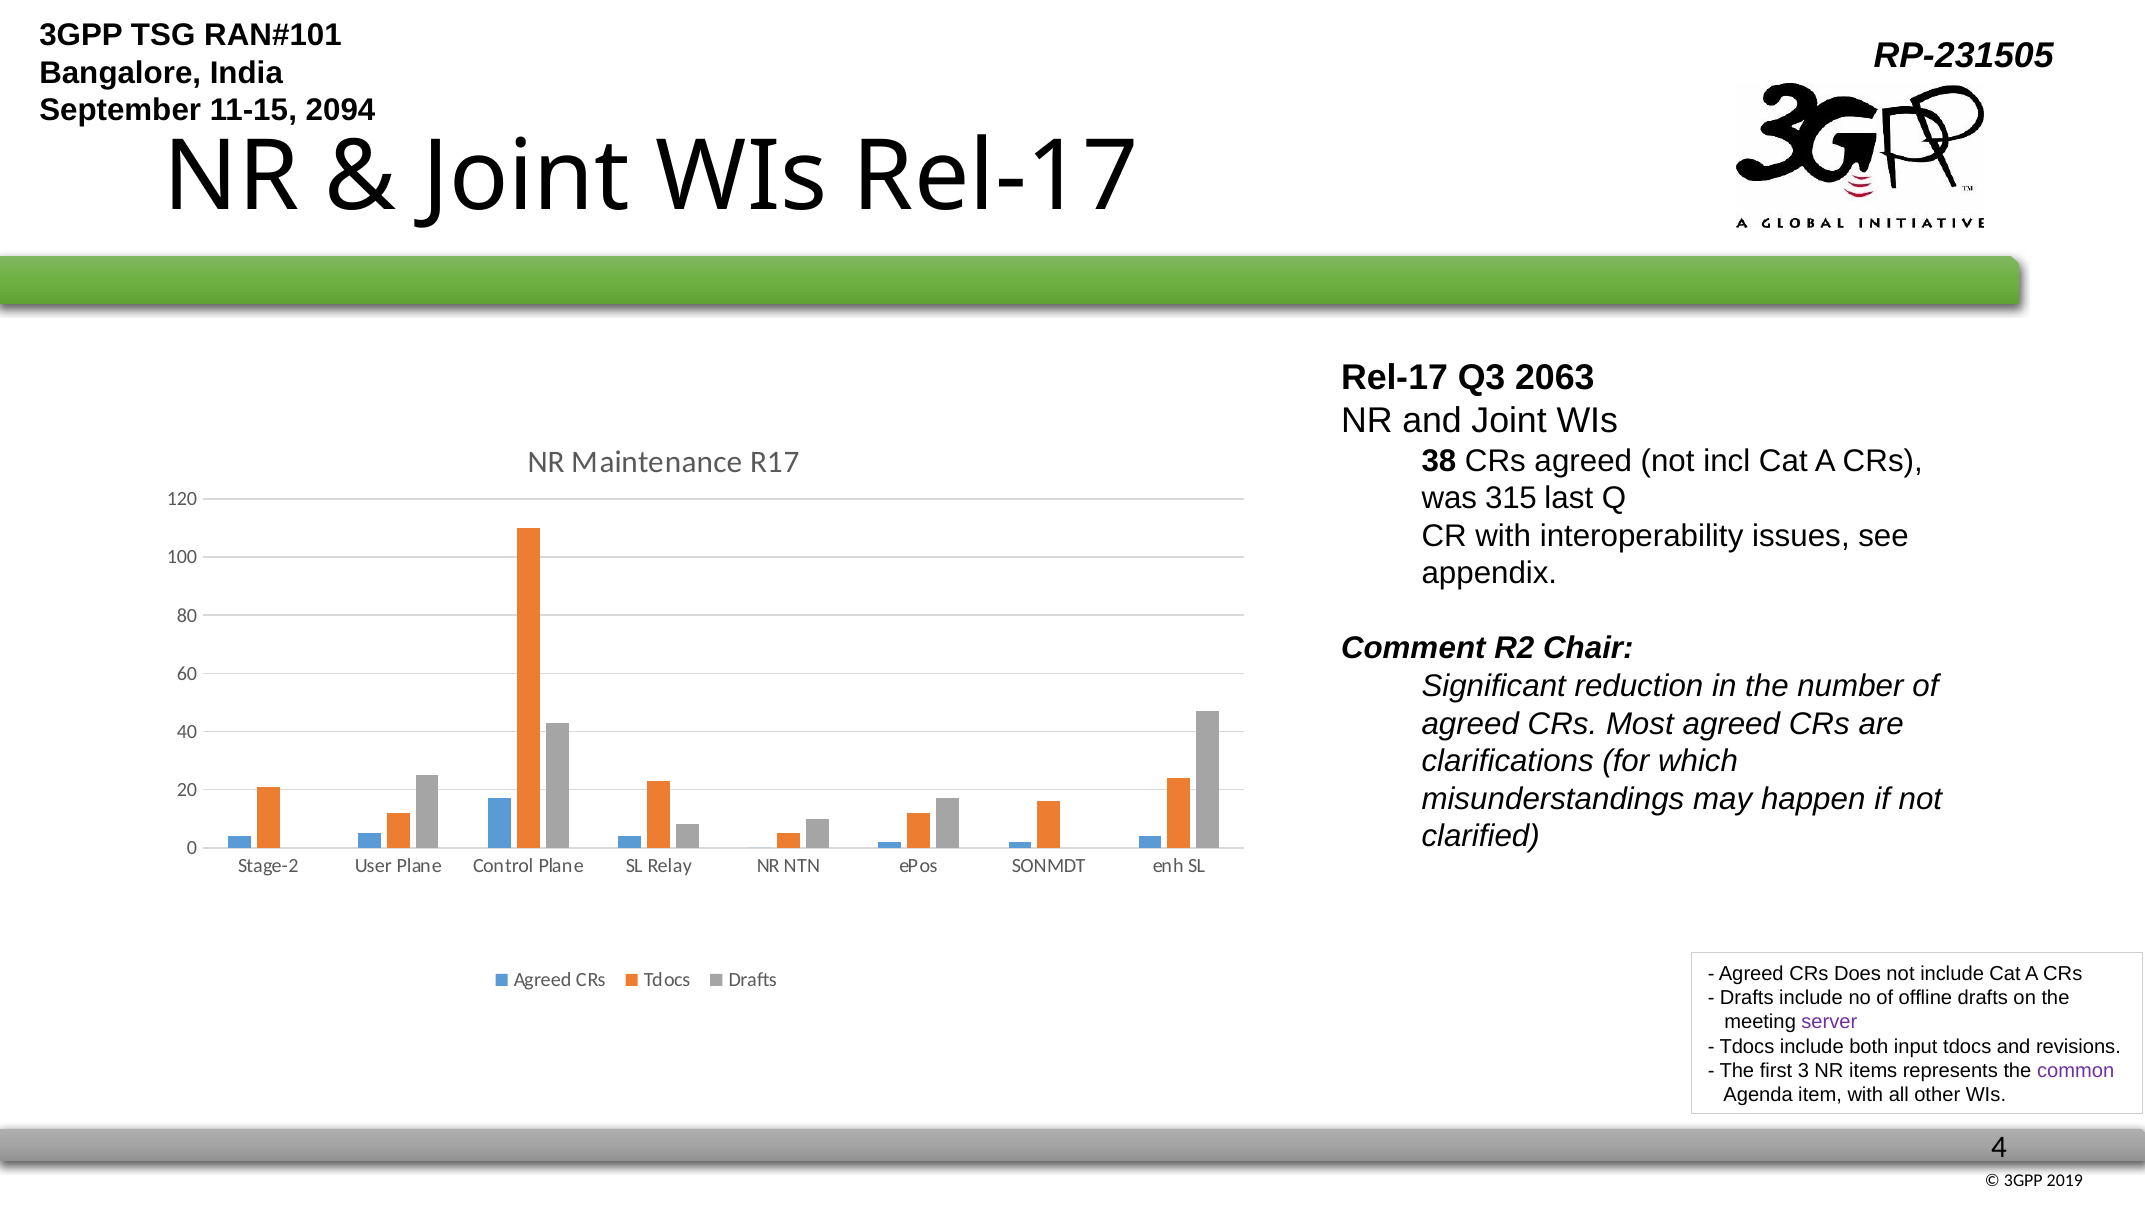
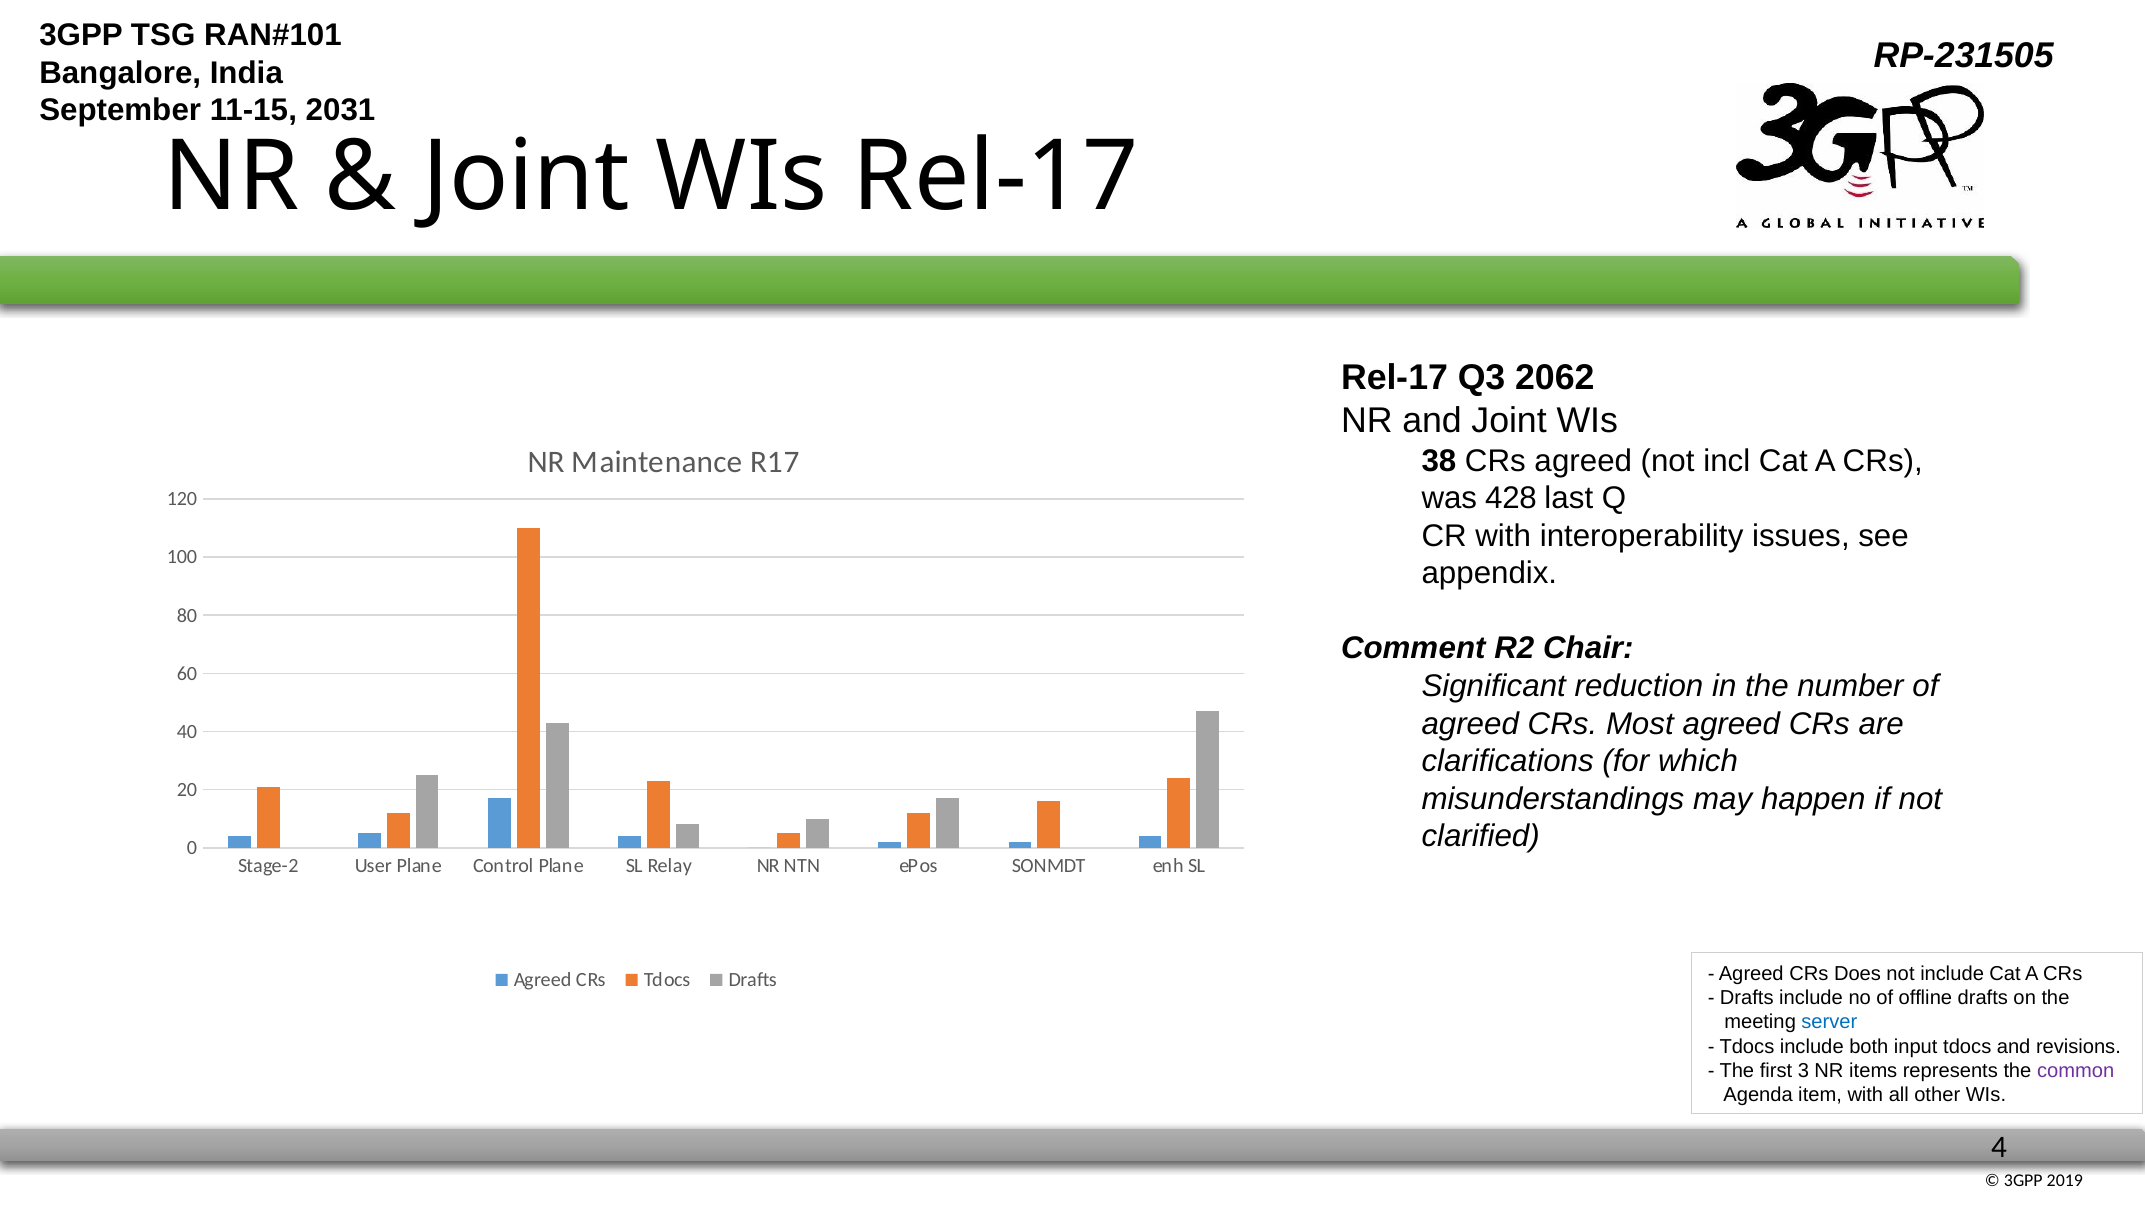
2094: 2094 -> 2031 (340, 110)
2063: 2063 -> 2062 (1555, 378)
315: 315 -> 428 (1511, 498)
server colour: purple -> blue (1829, 1022)
